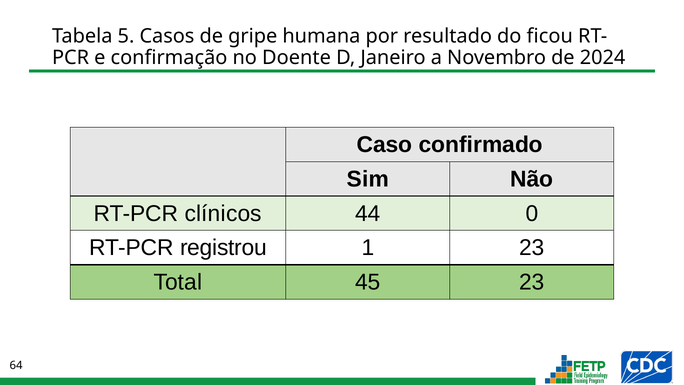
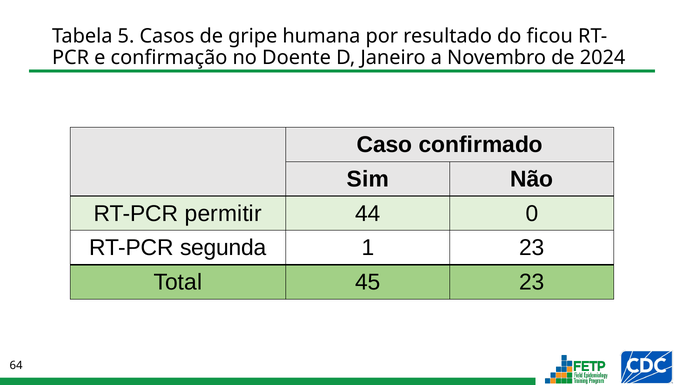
clínicos: clínicos -> permitir (223, 213)
registrou: registrou -> segunda (223, 248)
